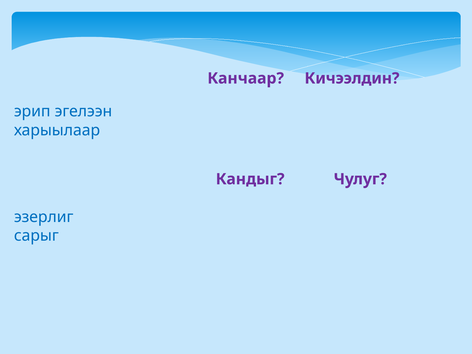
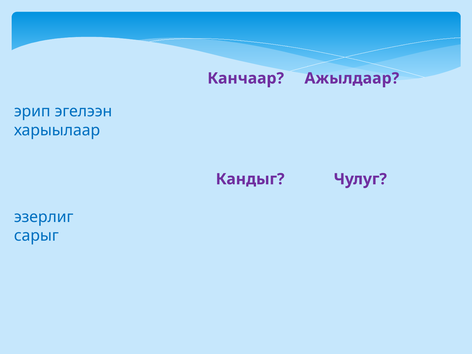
Кичээлдин: Кичээлдин -> Ажылдаар (352, 78)
